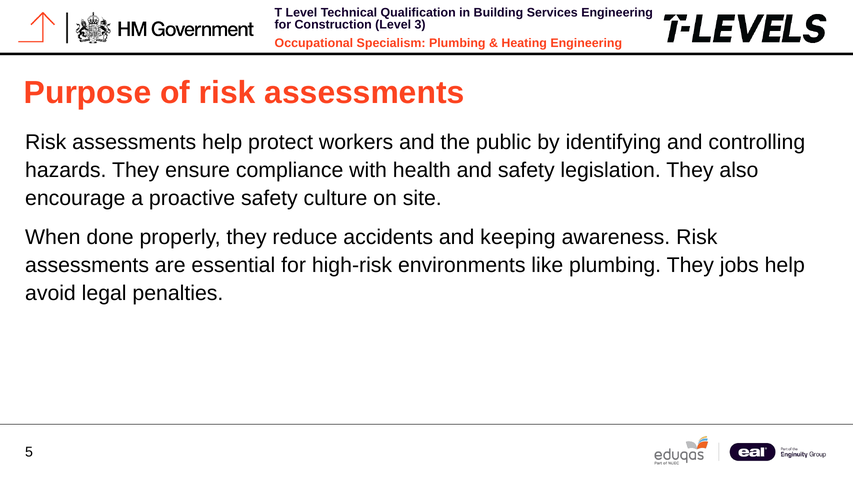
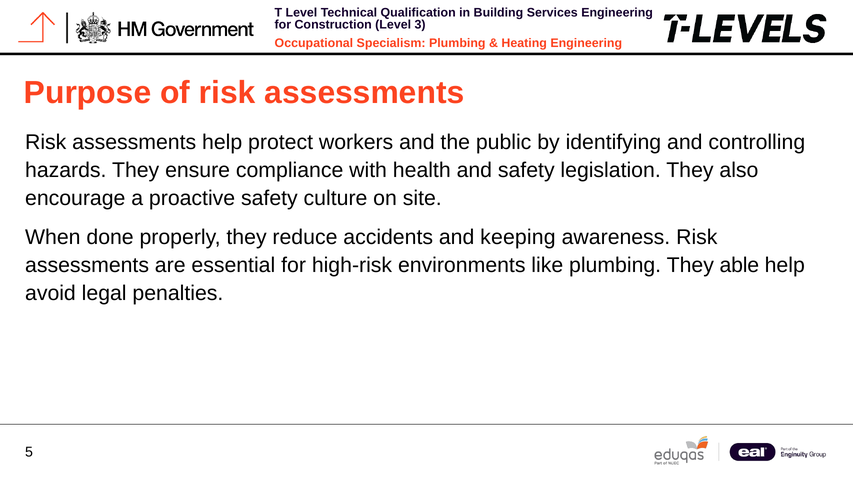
jobs: jobs -> able (739, 265)
